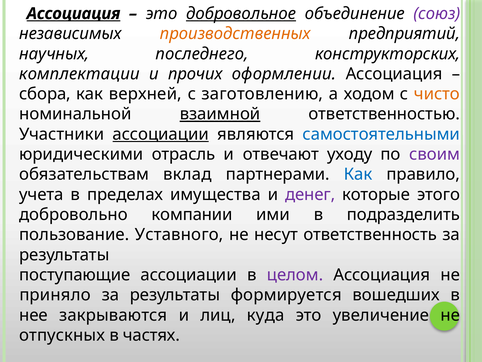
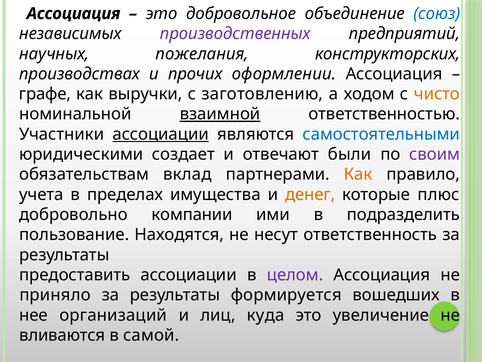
Ассоциация underline: present -> none (73, 14)
добровольное underline: present -> none (241, 14)
союз colour: purple -> blue (437, 14)
производственных colour: orange -> purple (235, 34)
последнего: последнего -> пожелания (202, 54)
комплектации: комплектации -> производствах (80, 74)
сбора: сбора -> графе (45, 94)
верхней: верхней -> выручки (145, 94)
отрасль: отрасль -> создает (183, 154)
уходу: уходу -> были (350, 154)
Как colour: blue -> orange (358, 174)
денег colour: purple -> orange (310, 194)
этого: этого -> плюс (438, 194)
Уставного: Уставного -> Находятся (179, 234)
поступающие: поступающие -> предоставить (75, 275)
закрываются: закрываются -> организаций (113, 315)
отпускных: отпускных -> вливаются (62, 335)
частях: частях -> самой (151, 335)
